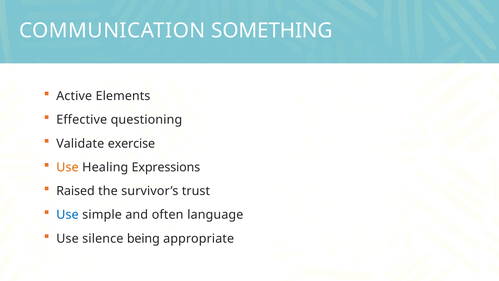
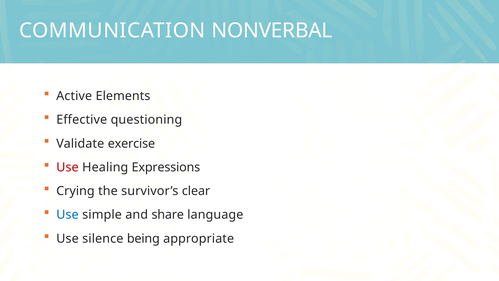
SOMETHING: SOMETHING -> NONVERBAL (272, 31)
Use colour: orange -> red (67, 167)
Raised: Raised -> Crying (75, 191)
trust: trust -> clear (196, 191)
often: often -> share (168, 215)
